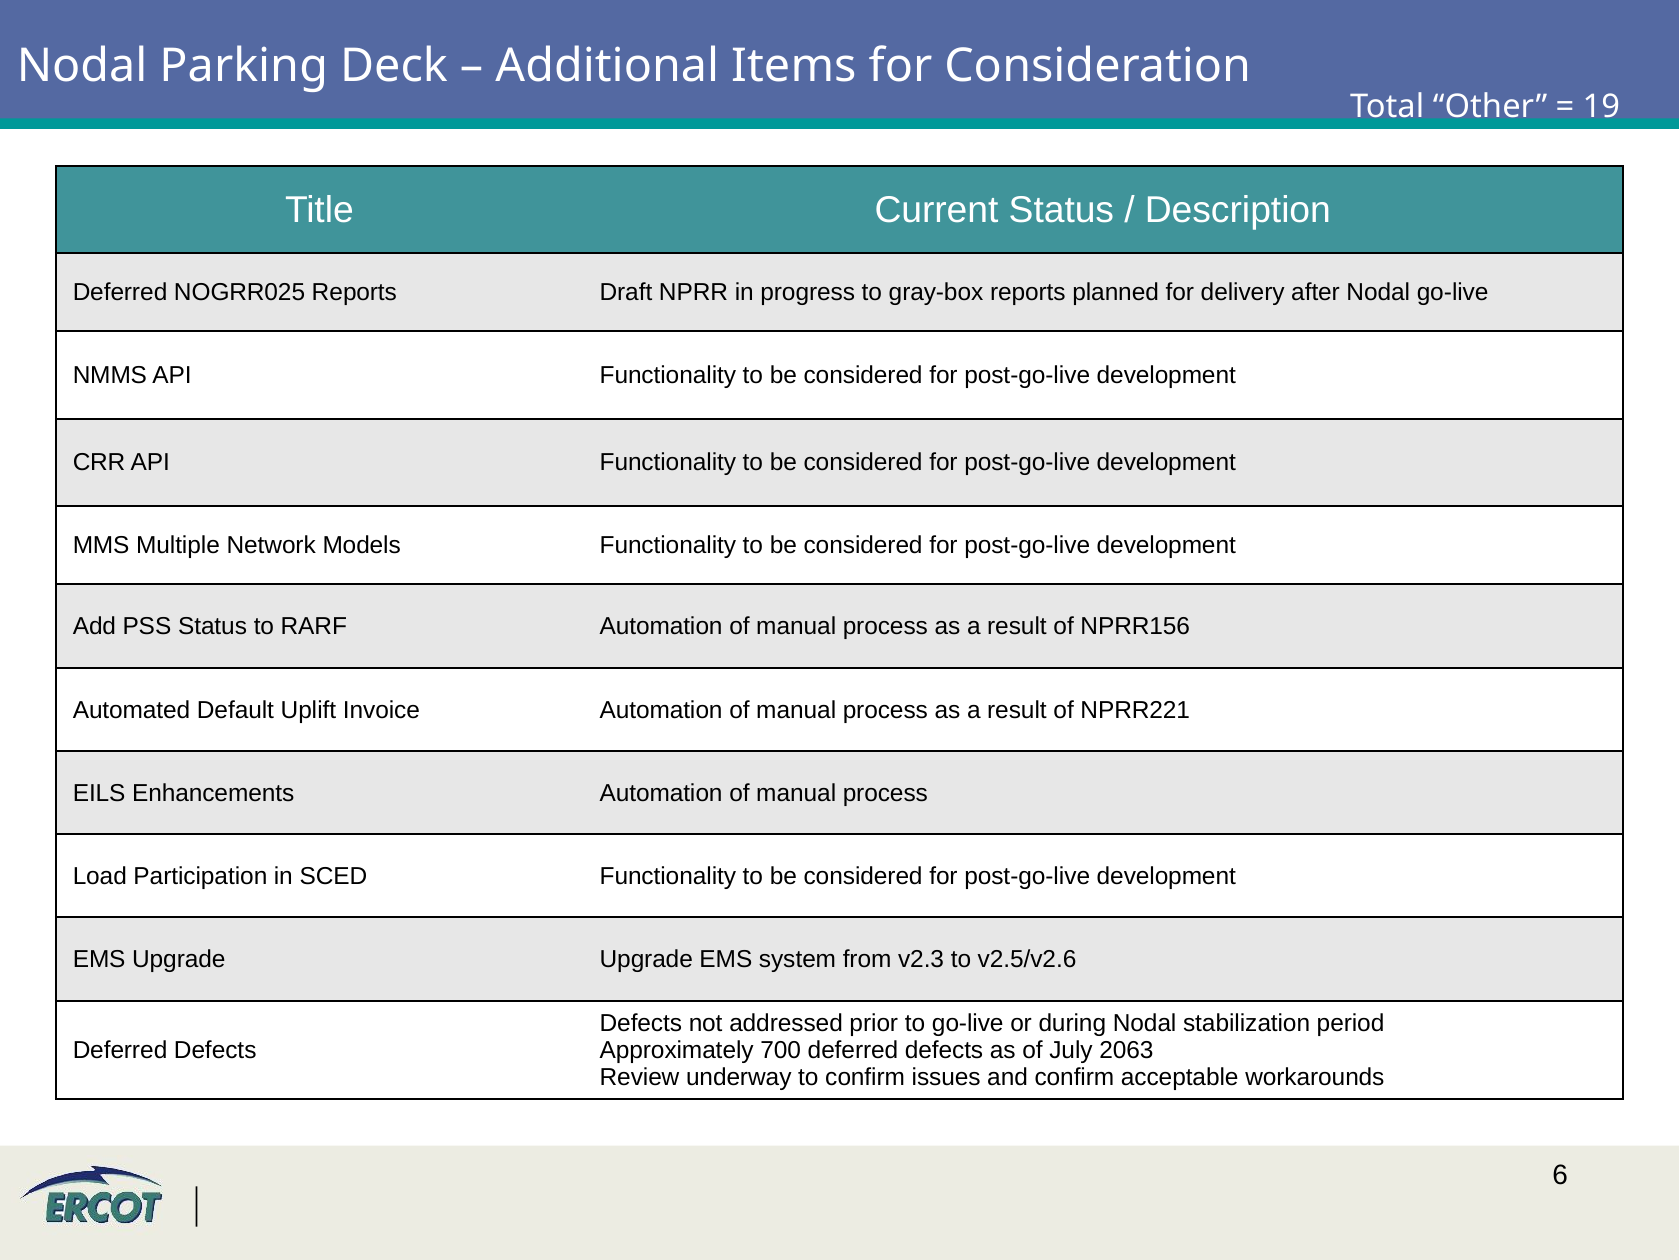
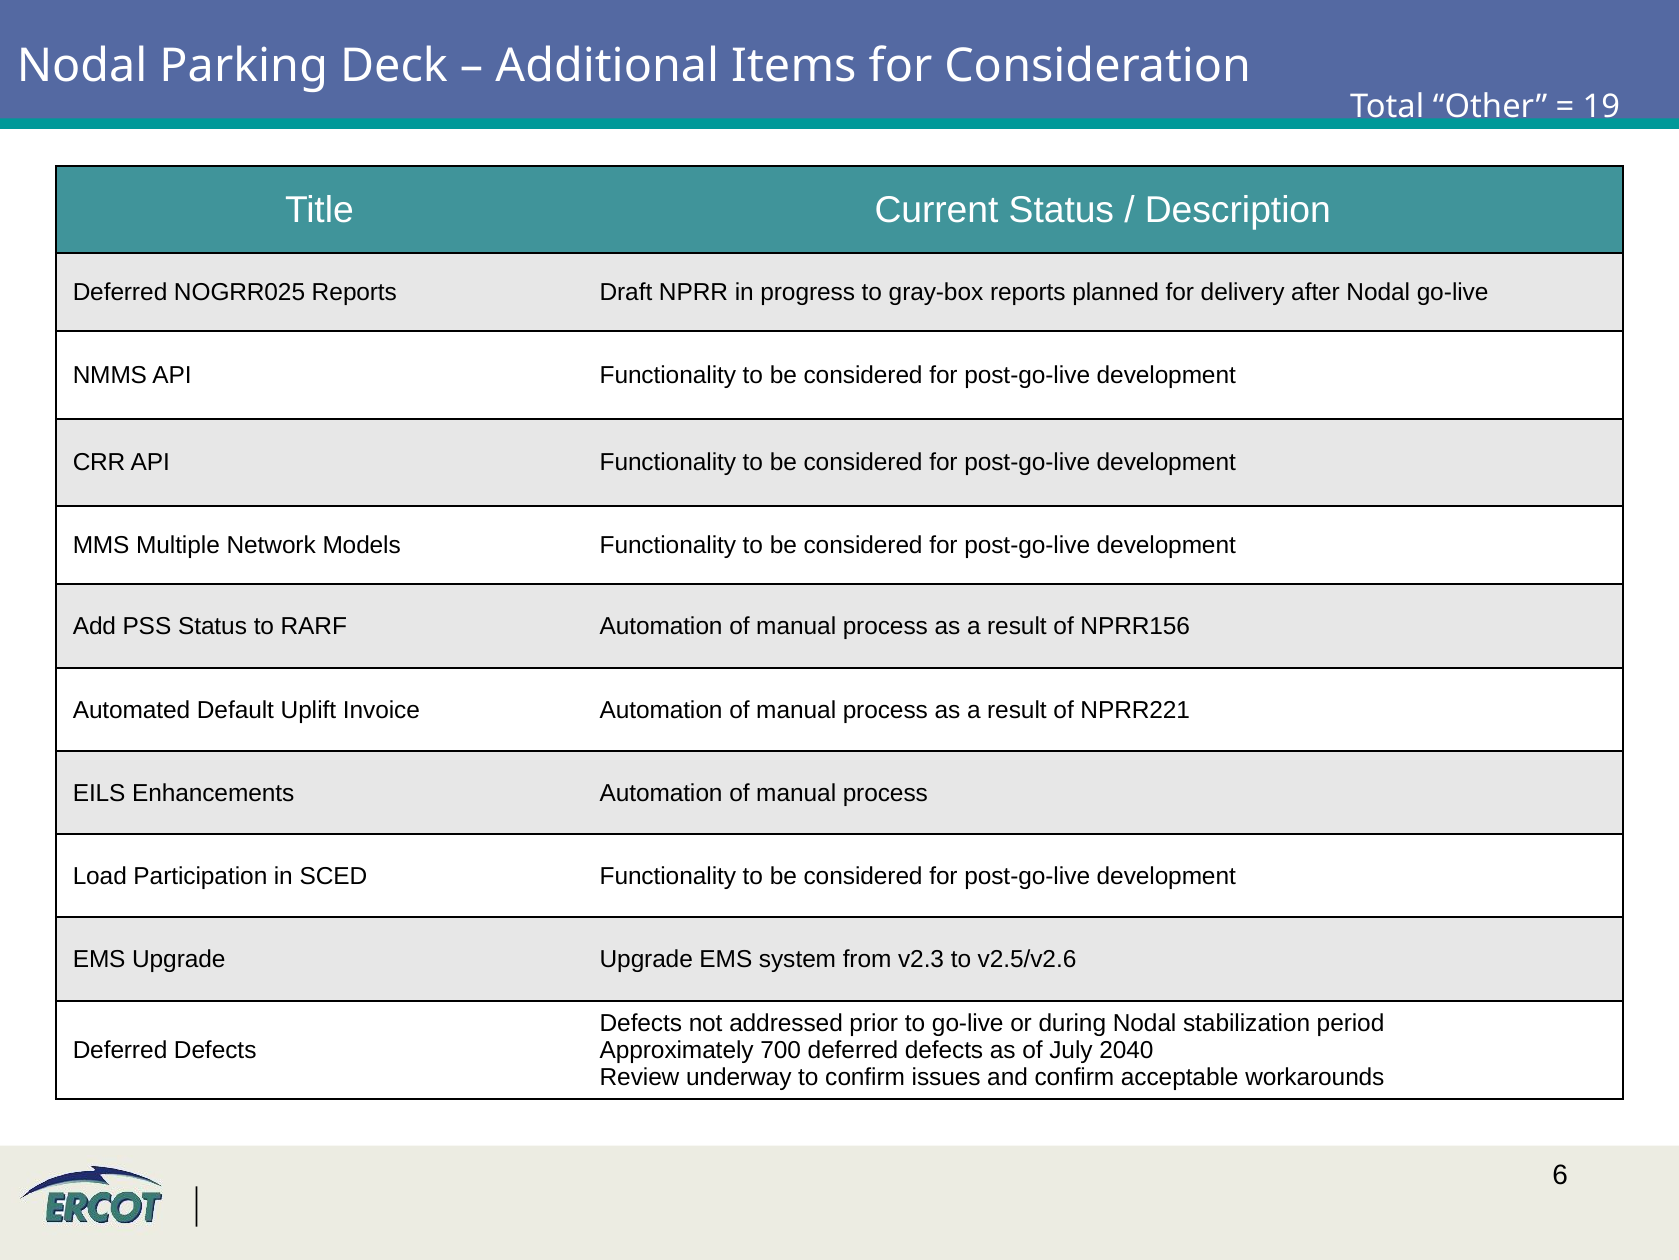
2063: 2063 -> 2040 (1126, 1050)
